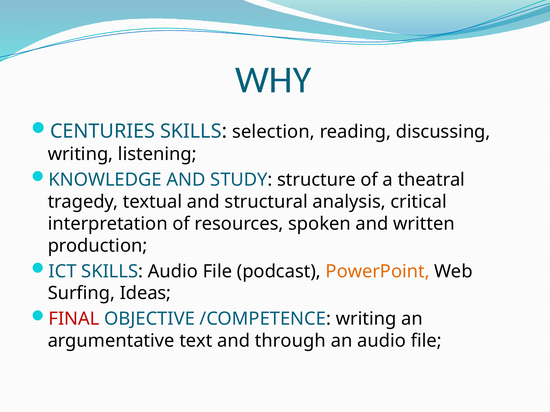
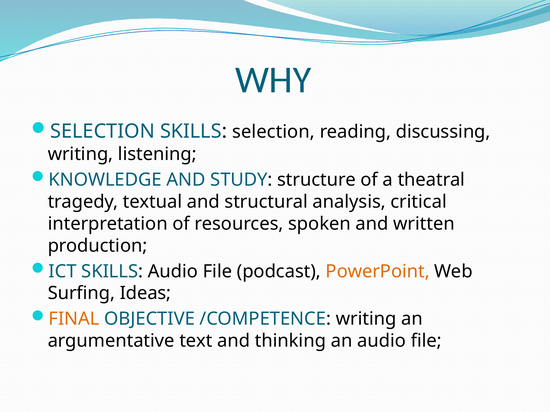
CENTURIES: CENTURIES -> SELECTION (102, 132)
FINAL colour: red -> orange (74, 319)
through: through -> thinking (290, 341)
